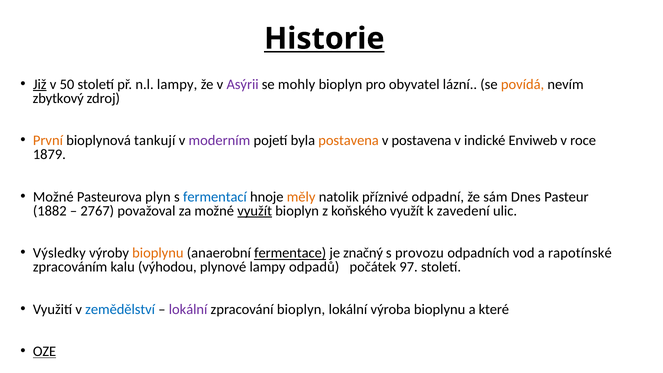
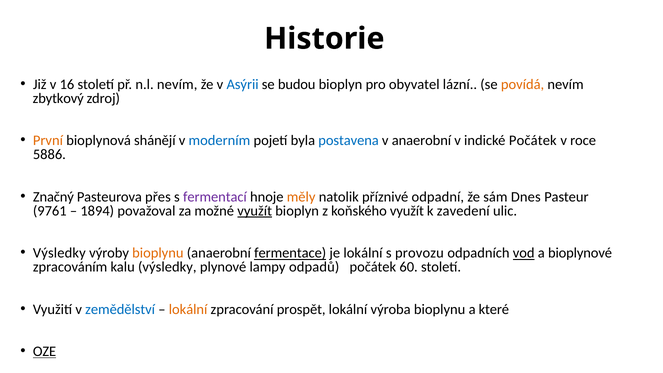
Historie underline: present -> none (324, 39)
Již underline: present -> none (40, 84)
50: 50 -> 16 (67, 84)
n.l lampy: lampy -> nevím (177, 84)
Asýrii colour: purple -> blue (243, 84)
mohly: mohly -> budou (297, 84)
tankují: tankují -> shánějí (155, 141)
moderním colour: purple -> blue (219, 141)
postavena colour: orange -> blue (349, 141)
v postavena: postavena -> anaerobní (421, 141)
indické Enviweb: Enviweb -> Počátek (533, 141)
1879: 1879 -> 5886 (49, 155)
Možné: Možné -> Značný (53, 197)
plyn: plyn -> přes (158, 197)
fermentací colour: blue -> purple (215, 197)
1882: 1882 -> 9761 (50, 211)
2767: 2767 -> 1894 (97, 211)
je značný: značný -> lokální (363, 253)
vod underline: none -> present (524, 253)
rapotínské: rapotínské -> bioplynové (580, 253)
kalu výhodou: výhodou -> výsledky (167, 267)
97: 97 -> 60 (409, 267)
lokální colour: purple -> orange (188, 309)
zpracování bioplyn: bioplyn -> prospět (301, 309)
